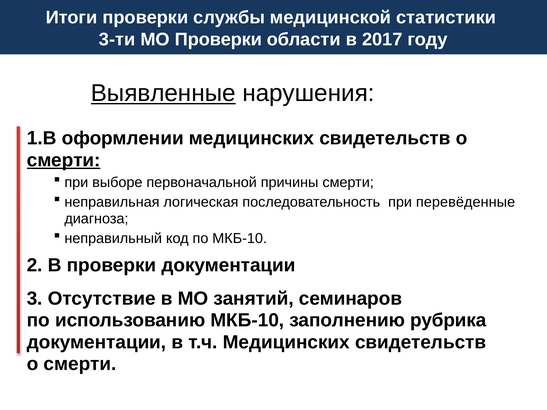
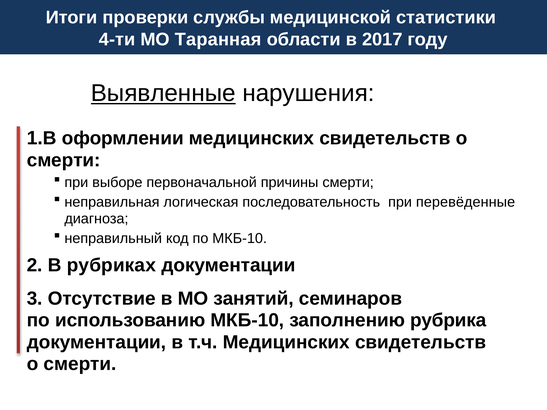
3-ти: 3-ти -> 4-ти (117, 39)
МО Проверки: Проверки -> Таранная (218, 39)
смерти underline: present -> none (64, 160)
В проверки: проверки -> рубриках (111, 265)
